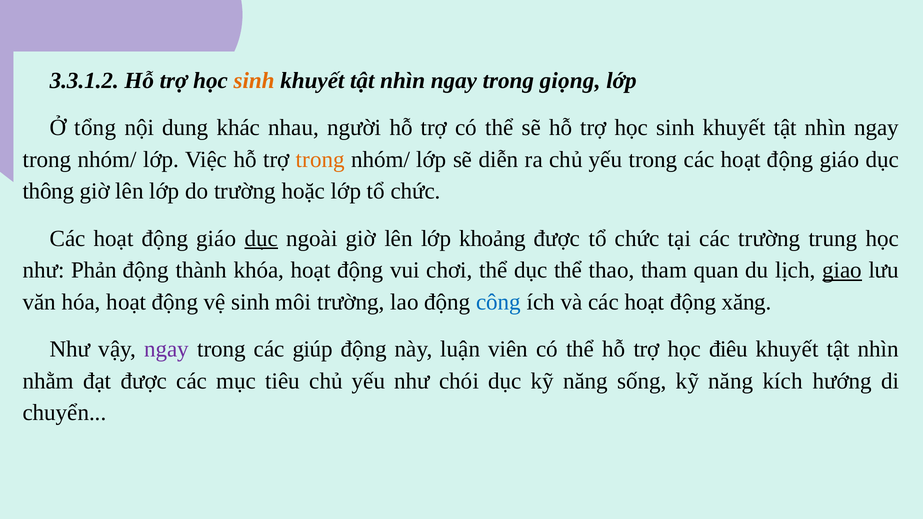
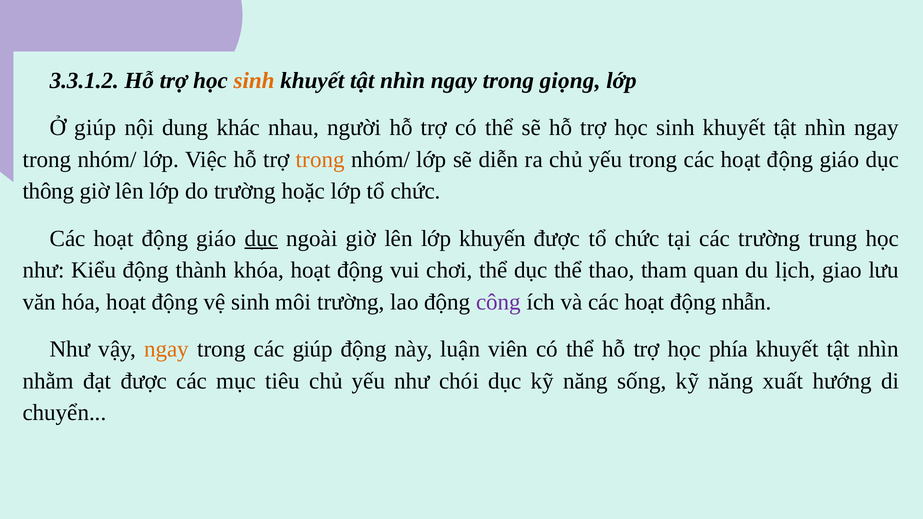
Ở tổng: tổng -> giúp (95, 128)
khoảng: khoảng -> khuyến (493, 239)
Phản: Phản -> Kiểu (94, 270)
giao underline: present -> none (842, 270)
công colour: blue -> purple (499, 302)
xăng: xăng -> nhẫn (747, 302)
ngay colour: purple -> orange (167, 349)
điêu: điêu -> phía (729, 349)
kích: kích -> xuất (783, 381)
